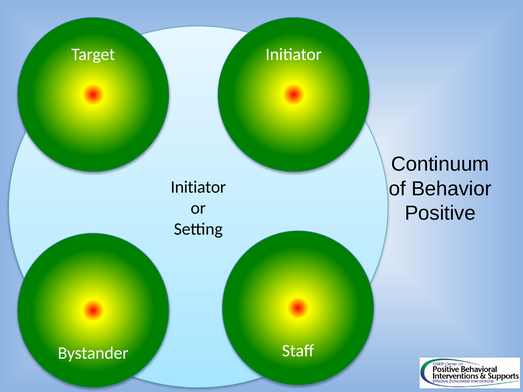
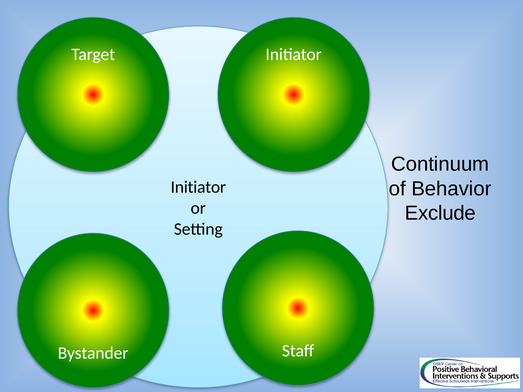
Positive: Positive -> Exclude (440, 213)
